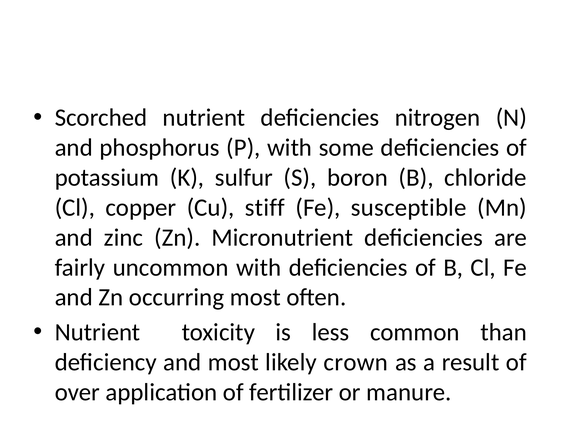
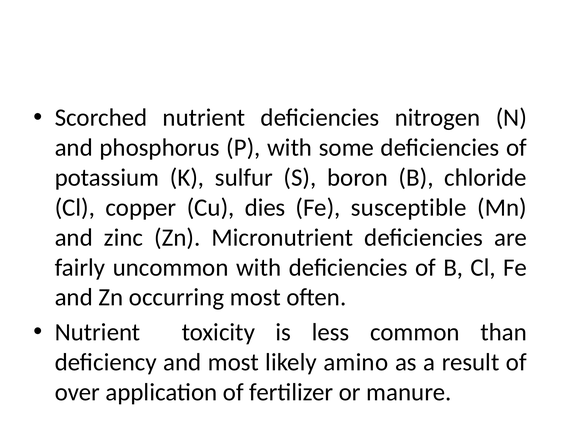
stiff: stiff -> dies (265, 207)
crown: crown -> amino (356, 362)
